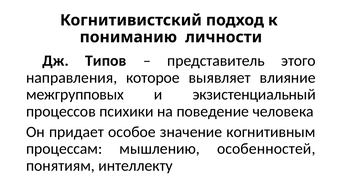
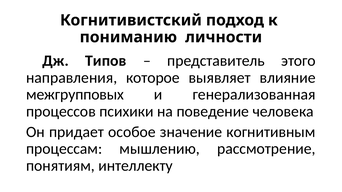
экзистенциальный: экзистенциальный -> генерализованная (254, 95)
особенностей: особенностей -> рассмотрение (266, 149)
